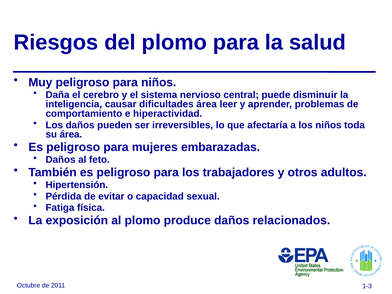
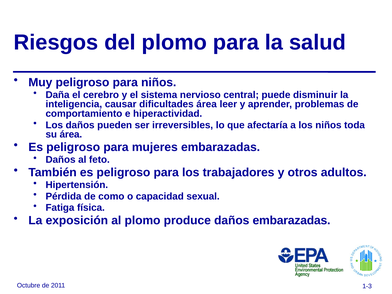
evitar: evitar -> como (111, 196)
daños relacionados: relacionados -> embarazadas (292, 220)
